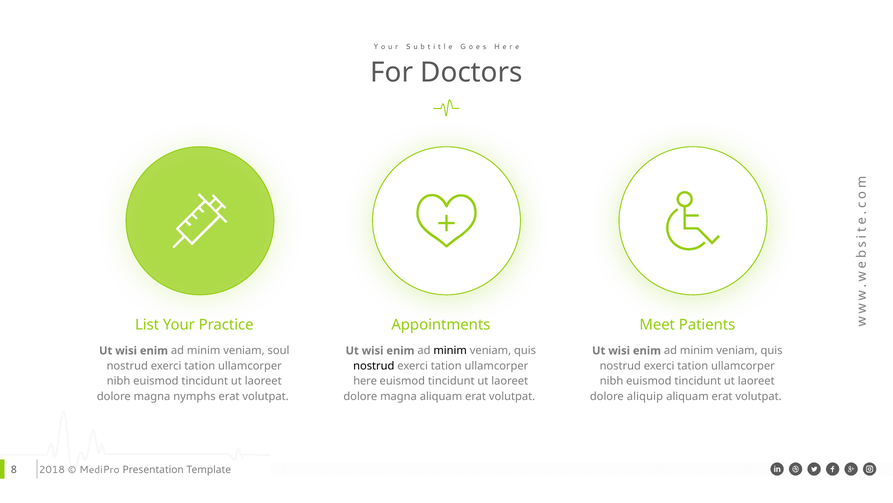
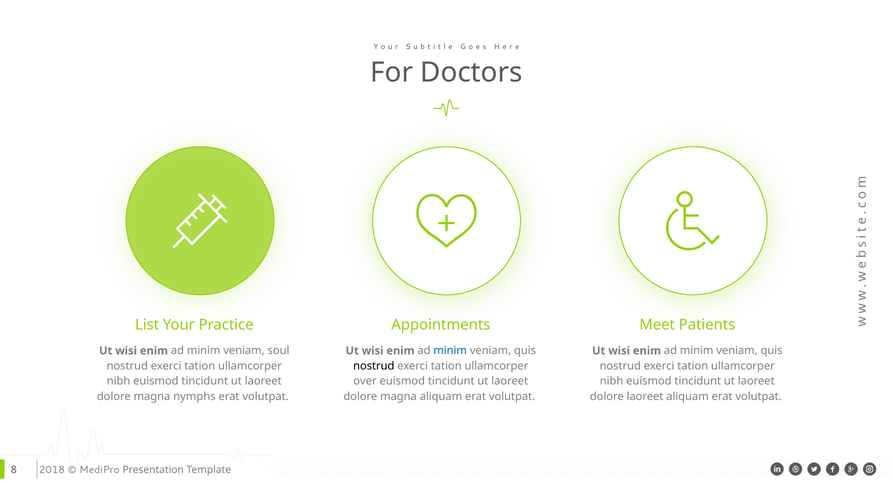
minim colour: black -> blue (450, 350)
here: here -> over (365, 381)
dolore aliquip: aliquip -> laoreet (645, 396)
